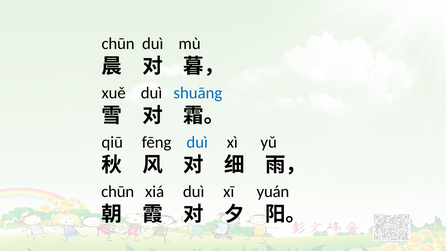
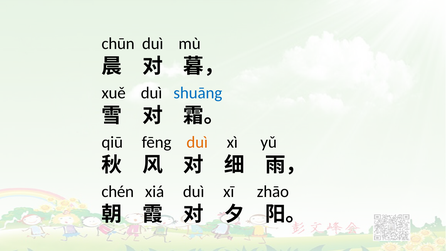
duì colour: blue -> orange (197, 142)
chūn: chūn -> chén (118, 191)
yuán: yuán -> zhāo (273, 191)
